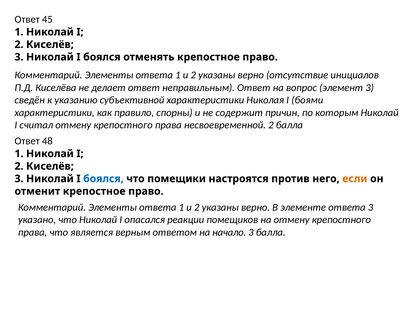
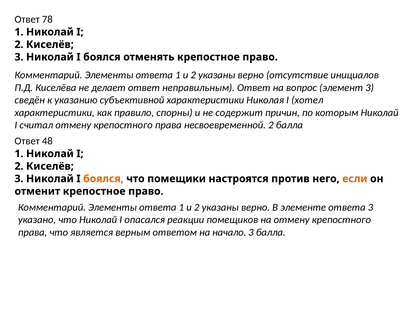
45: 45 -> 78 (47, 19)
боями: боями -> хотел (307, 100)
боялся colour: blue -> orange (103, 179)
